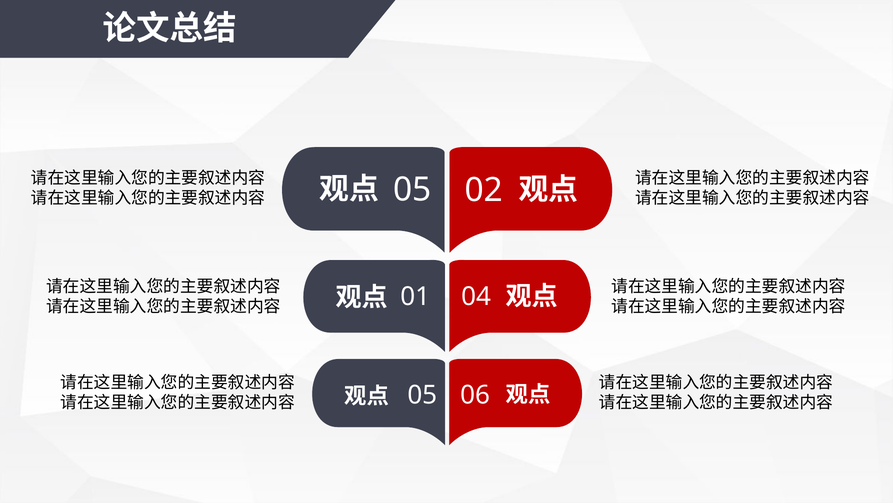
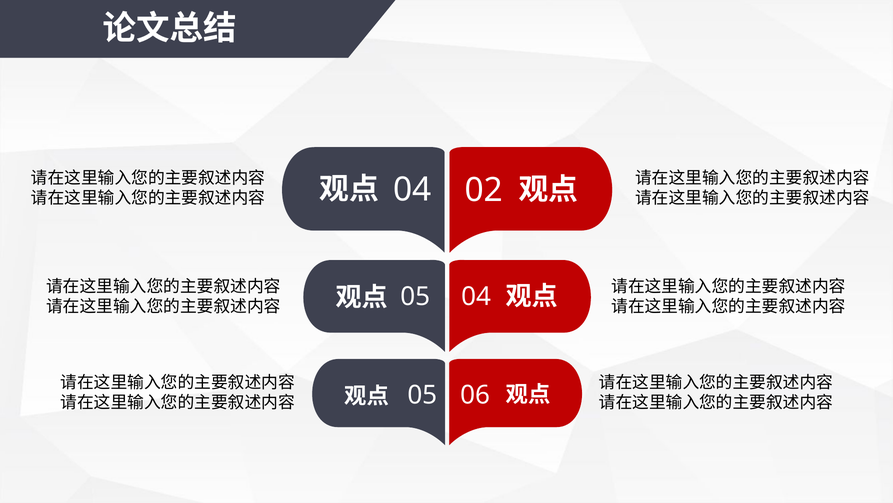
05: 05 -> 04 (412, 190)
01: 01 -> 05 (415, 296)
